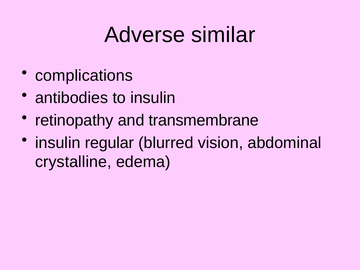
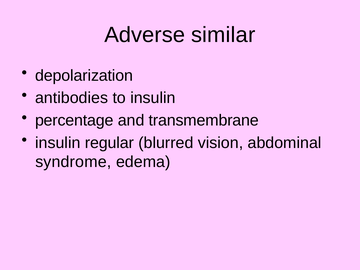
complications: complications -> depolarization (84, 76)
retinopathy: retinopathy -> percentage (74, 120)
crystalline: crystalline -> syndrome (73, 162)
